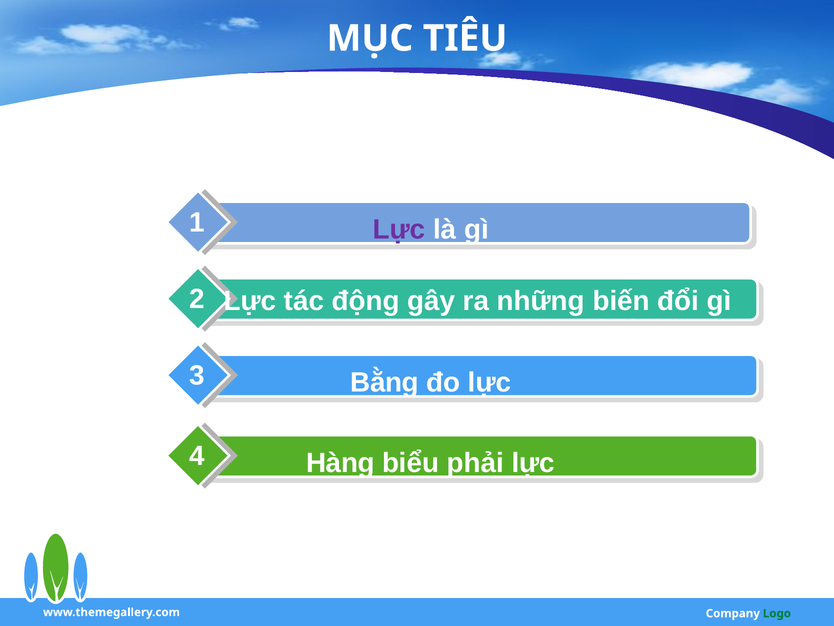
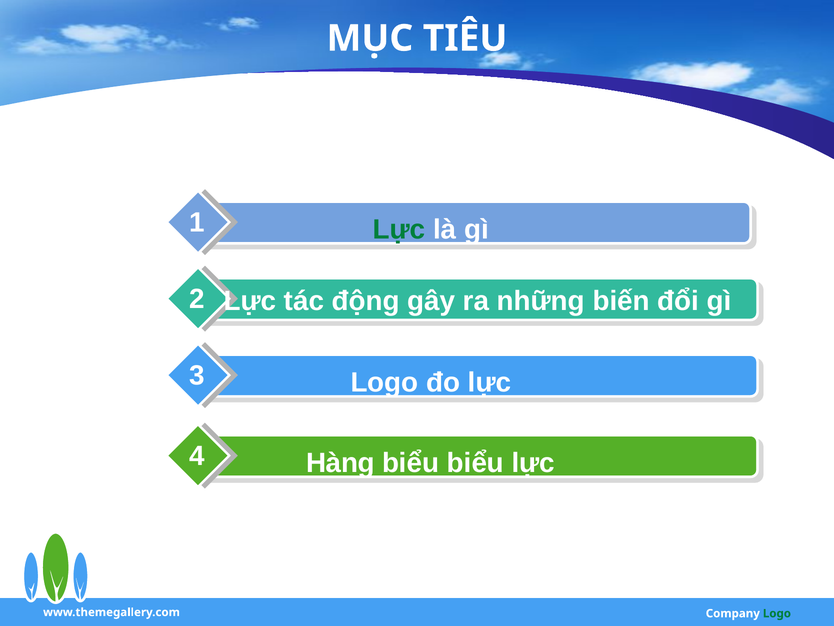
Lực colour: purple -> green (399, 229)
Bằng: Bằng -> Logo (384, 382)
biểu phải: phải -> biểu (475, 463)
